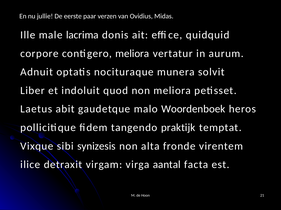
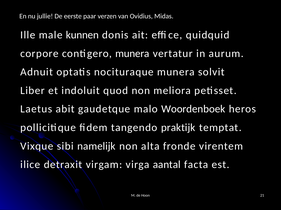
lacrima: lacrima -> kunnen (82, 35)
contigero meliora: meliora -> munera (132, 54)
synizesis: synizesis -> namelijk (96, 147)
